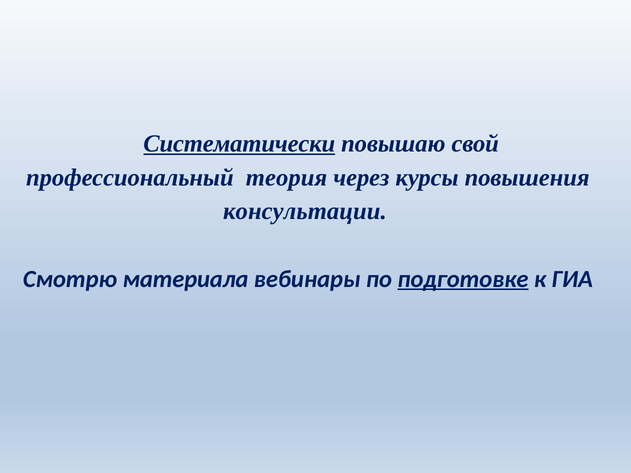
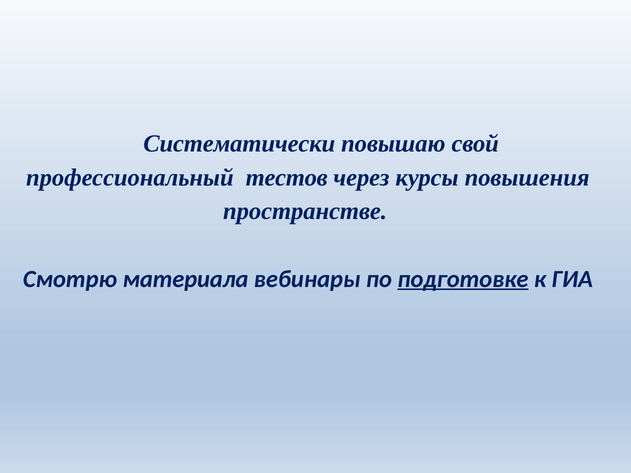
Систематически underline: present -> none (239, 144)
теория: теория -> тестов (287, 177)
консультации: консультации -> пространстве (305, 211)
